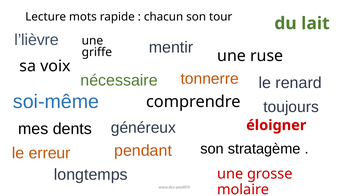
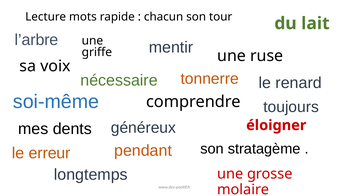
l’lièvre: l’lièvre -> l’arbre (37, 40)
